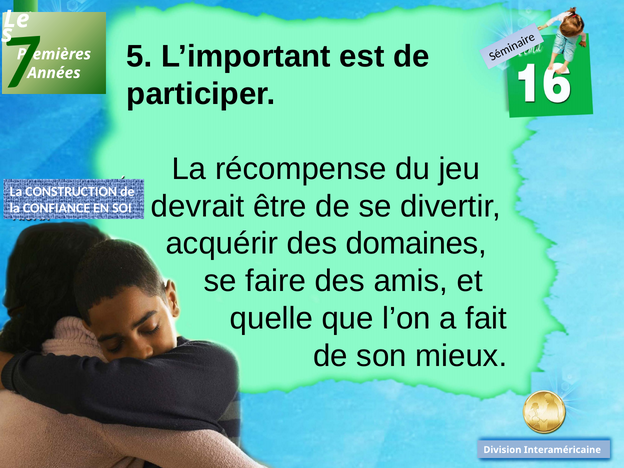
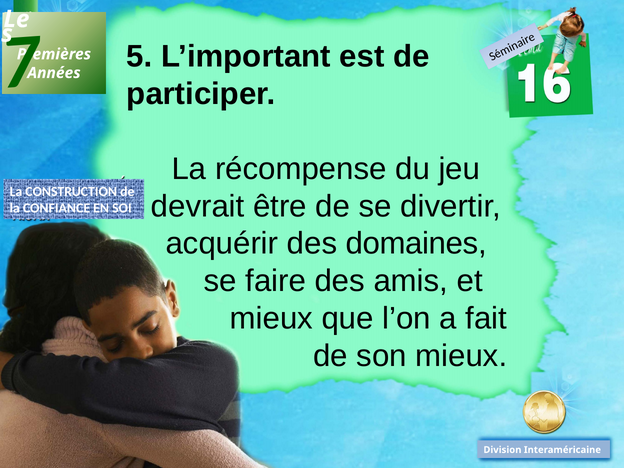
quelle: quelle -> mieux (271, 319)
